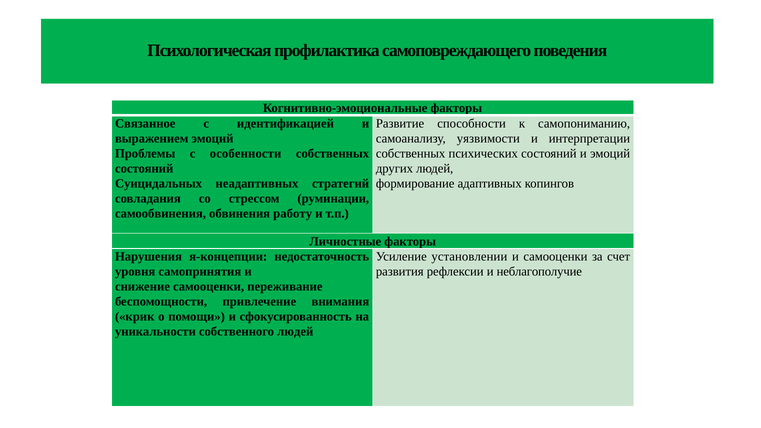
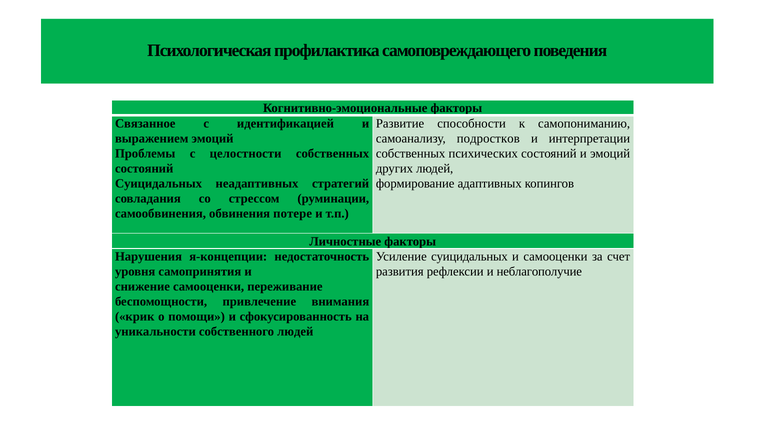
уязвимости: уязвимости -> подростков (488, 138)
особенности: особенности -> целостности (246, 153)
работу: работу -> потере (293, 214)
Усиление установлении: установлении -> суицидальных (469, 257)
